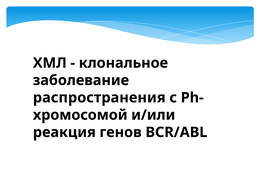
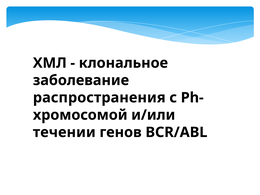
реакция: реакция -> течении (64, 132)
